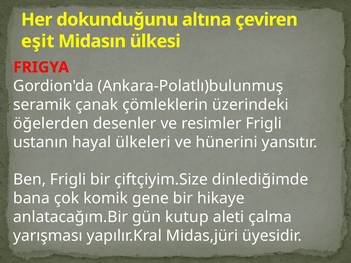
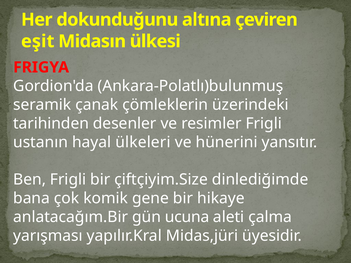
öğelerden: öğelerden -> tarihinden (51, 124)
kutup: kutup -> ucuna (187, 217)
